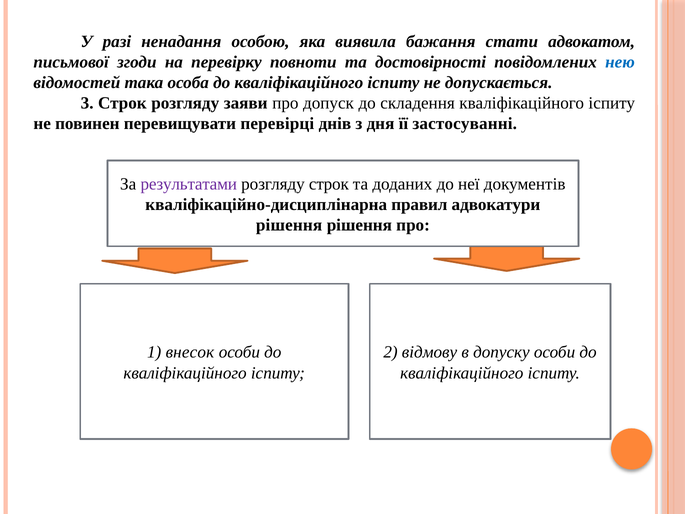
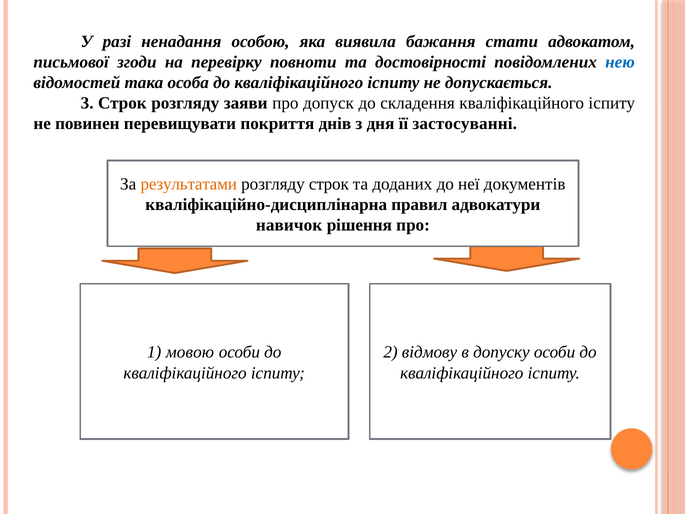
перевірці: перевірці -> покриття (277, 124)
результатами colour: purple -> orange (189, 184)
рішення: рішення -> навичок (289, 225)
внесок: внесок -> мовою (190, 352)
